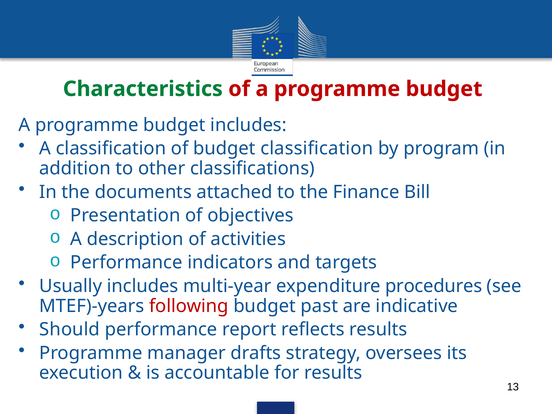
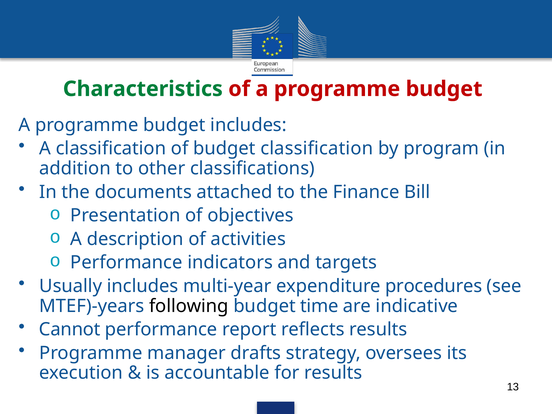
following colour: red -> black (189, 306)
past: past -> time (319, 306)
Should: Should -> Cannot (70, 329)
